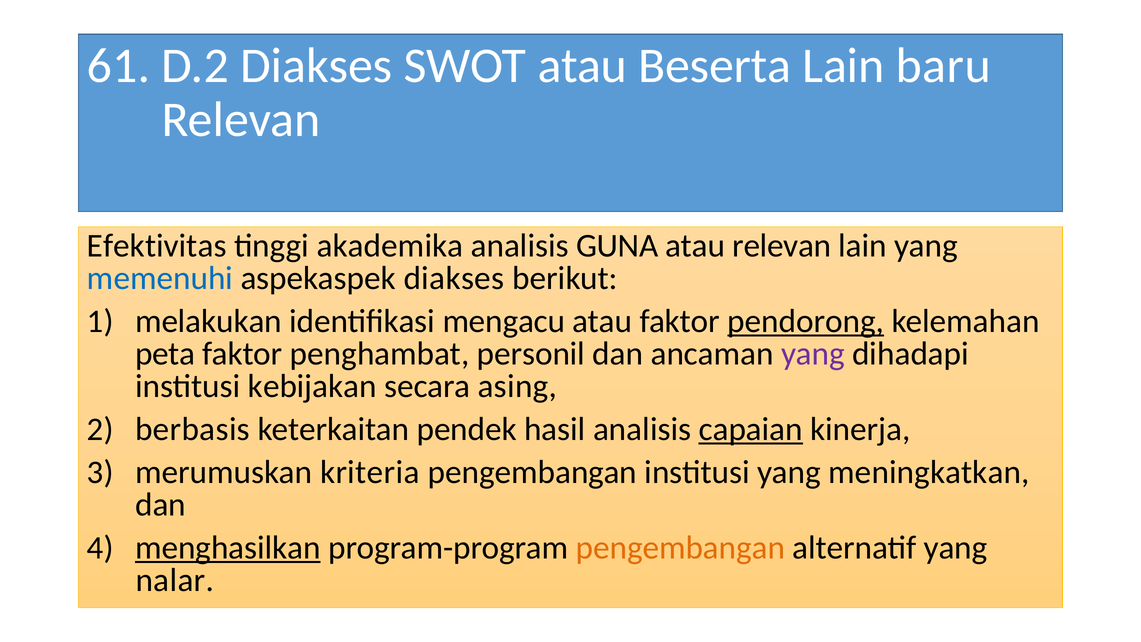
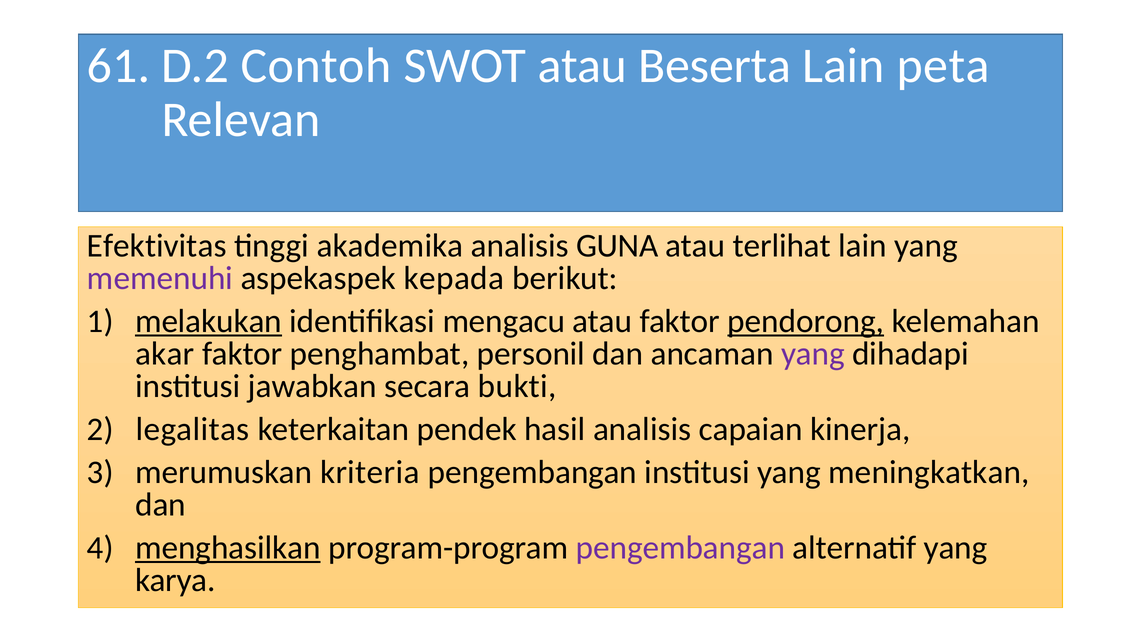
D.2 Diakses: Diakses -> Contoh (316, 66)
baru: baru -> peta (943, 66)
atau relevan: relevan -> terlihat (782, 246)
memenuhi colour: blue -> purple (160, 278)
aspekaspek diakses: diakses -> kepada (454, 278)
melakukan underline: none -> present (209, 321)
peta: peta -> akar (165, 354)
kebijakan: kebijakan -> jawabkan (312, 386)
asing: asing -> bukti (517, 386)
berbasis: berbasis -> legalitas (193, 429)
capaian underline: present -> none (751, 429)
pengembangan colour: orange -> purple (680, 548)
nalar: nalar -> karya (175, 580)
